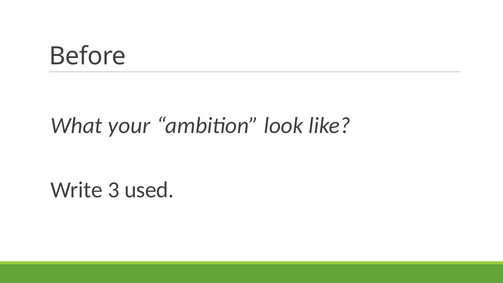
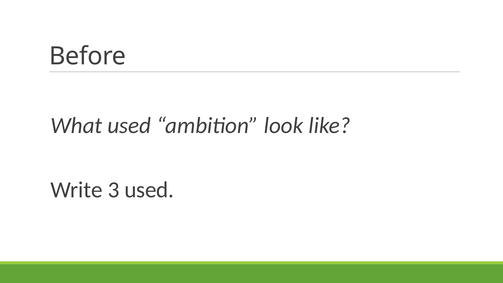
What your: your -> used (129, 125)
